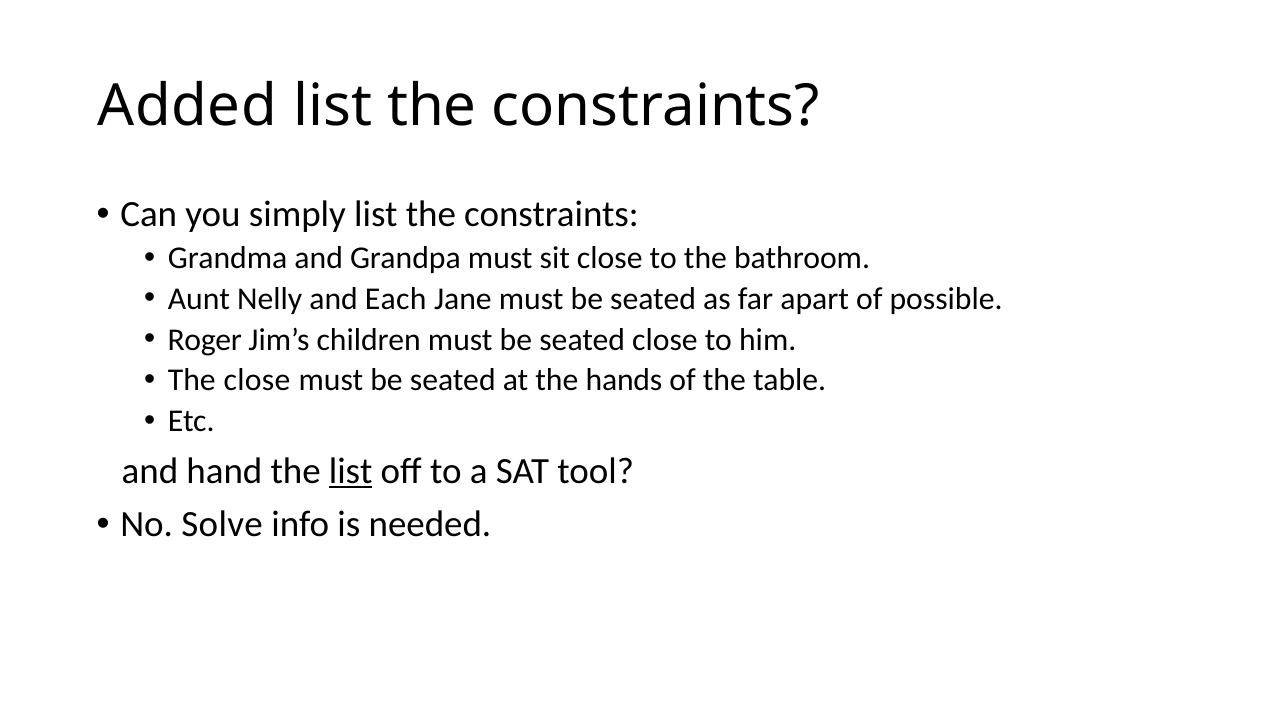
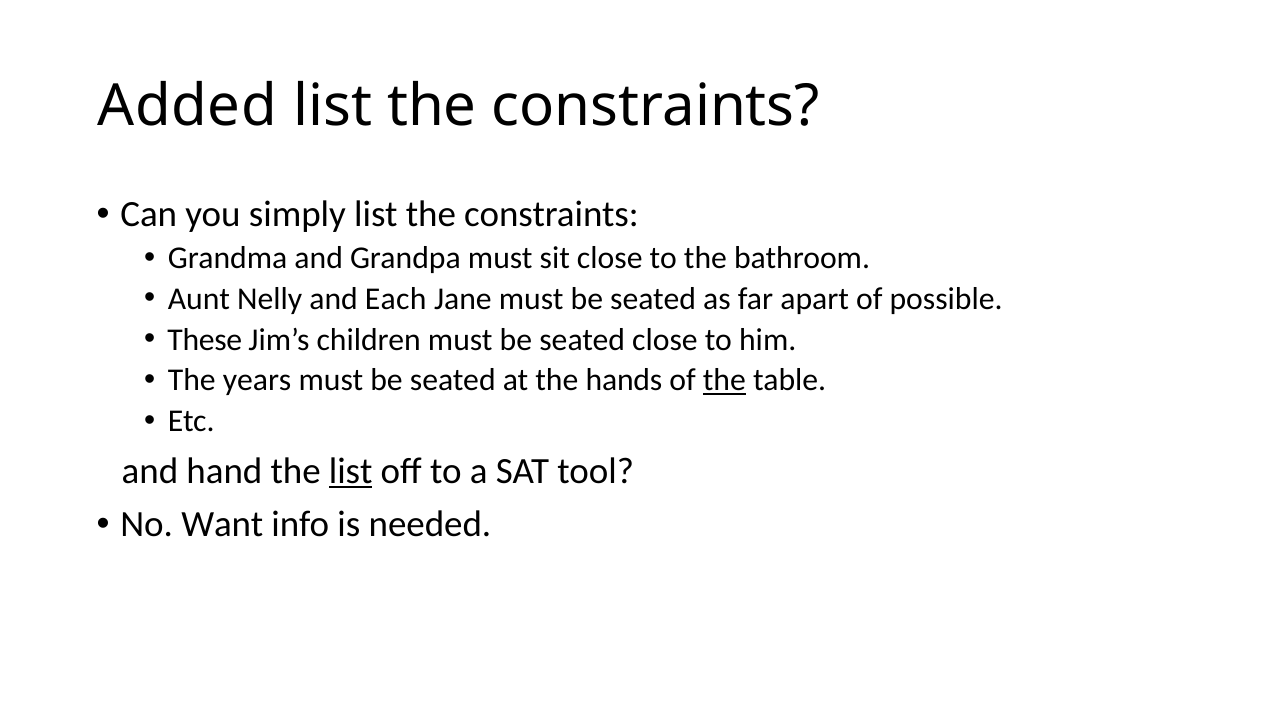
Roger: Roger -> These (205, 340)
The close: close -> years (257, 381)
the underline: none -> present (724, 381)
Solve: Solve -> Want (222, 525)
